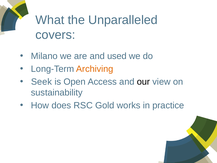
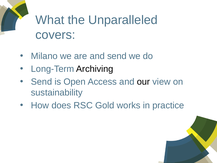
and used: used -> send (117, 56)
Archiving colour: orange -> black (95, 69)
Seek: Seek -> Send (41, 82)
